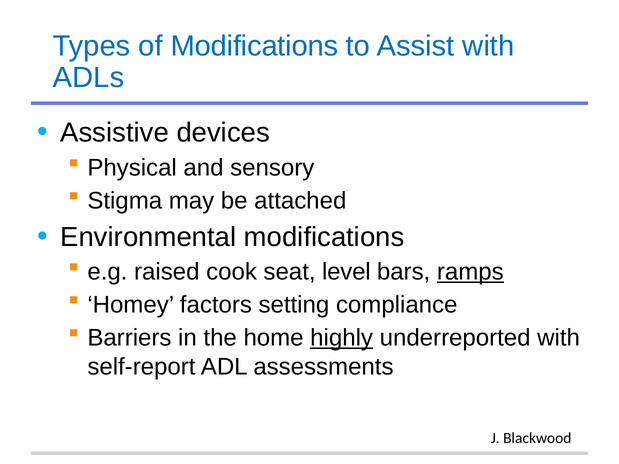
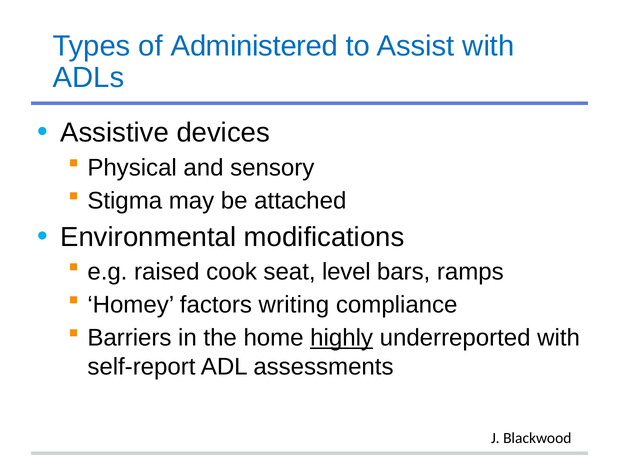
of Modifications: Modifications -> Administered (255, 46)
ramps underline: present -> none (470, 272)
setting: setting -> writing (294, 305)
